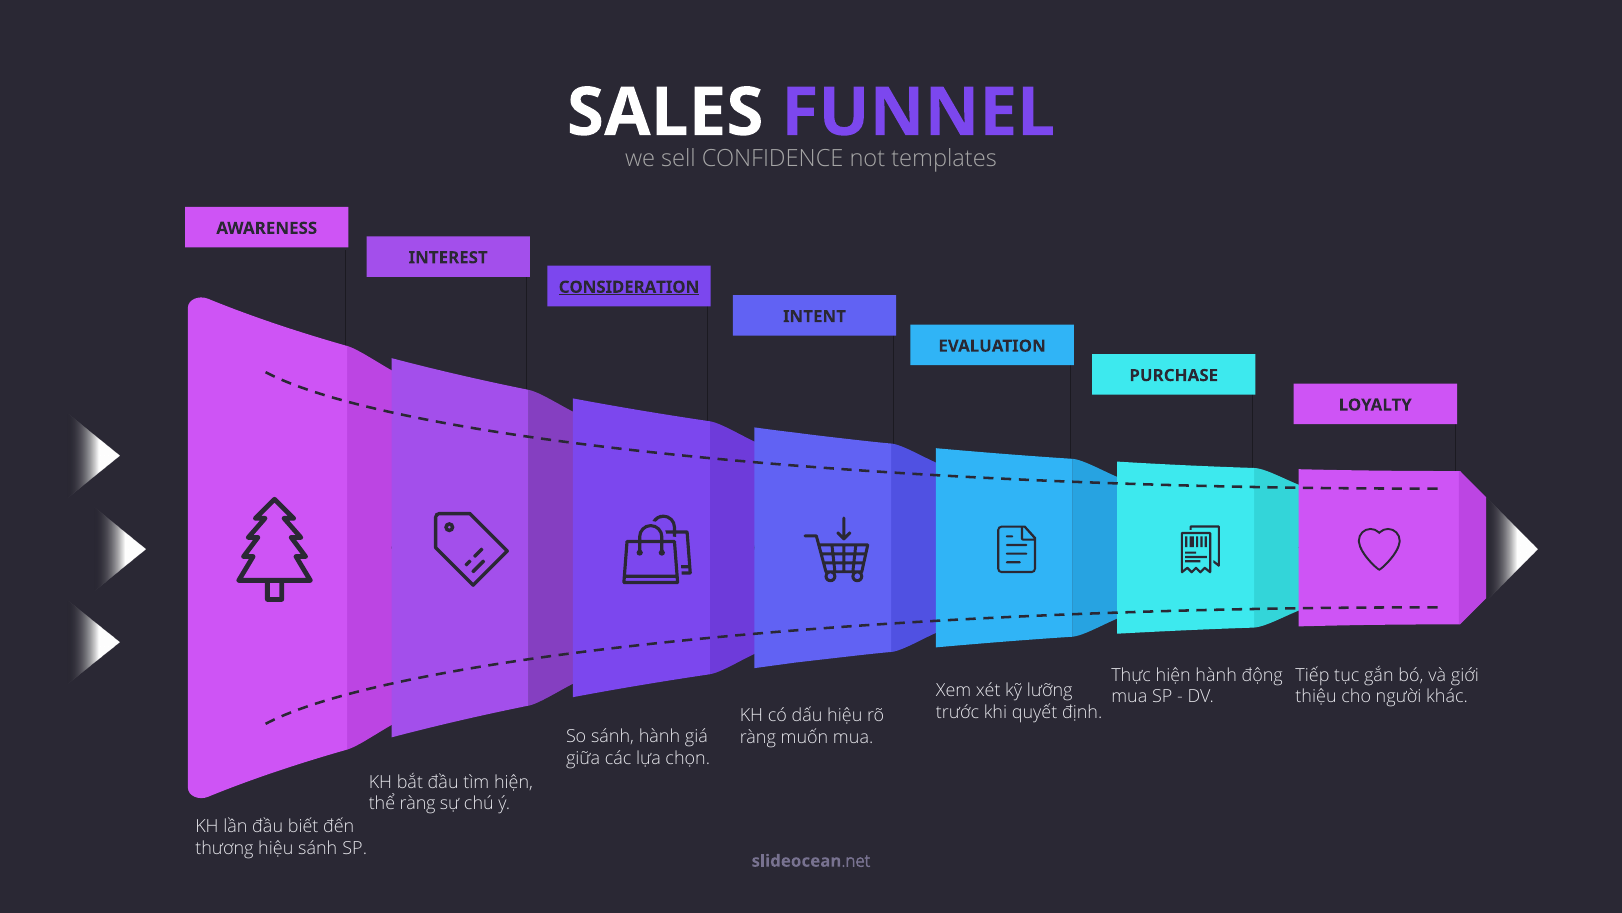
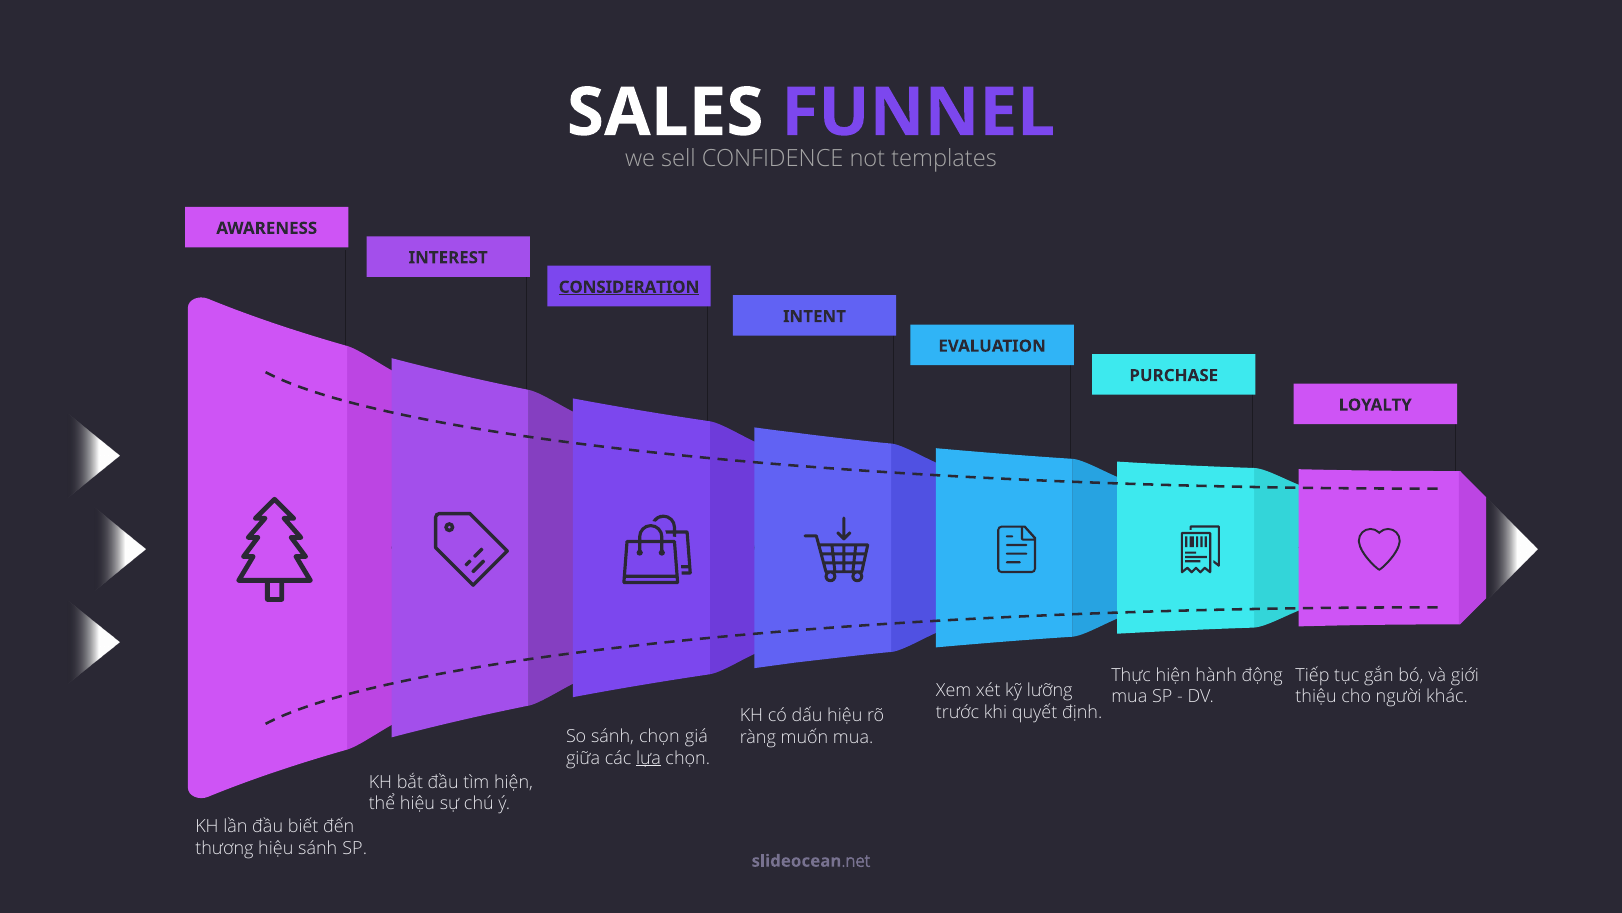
sánh hành: hành -> chọn (659, 736)
lựa underline: none -> present (648, 758)
thể ràng: ràng -> hiệu (418, 803)
